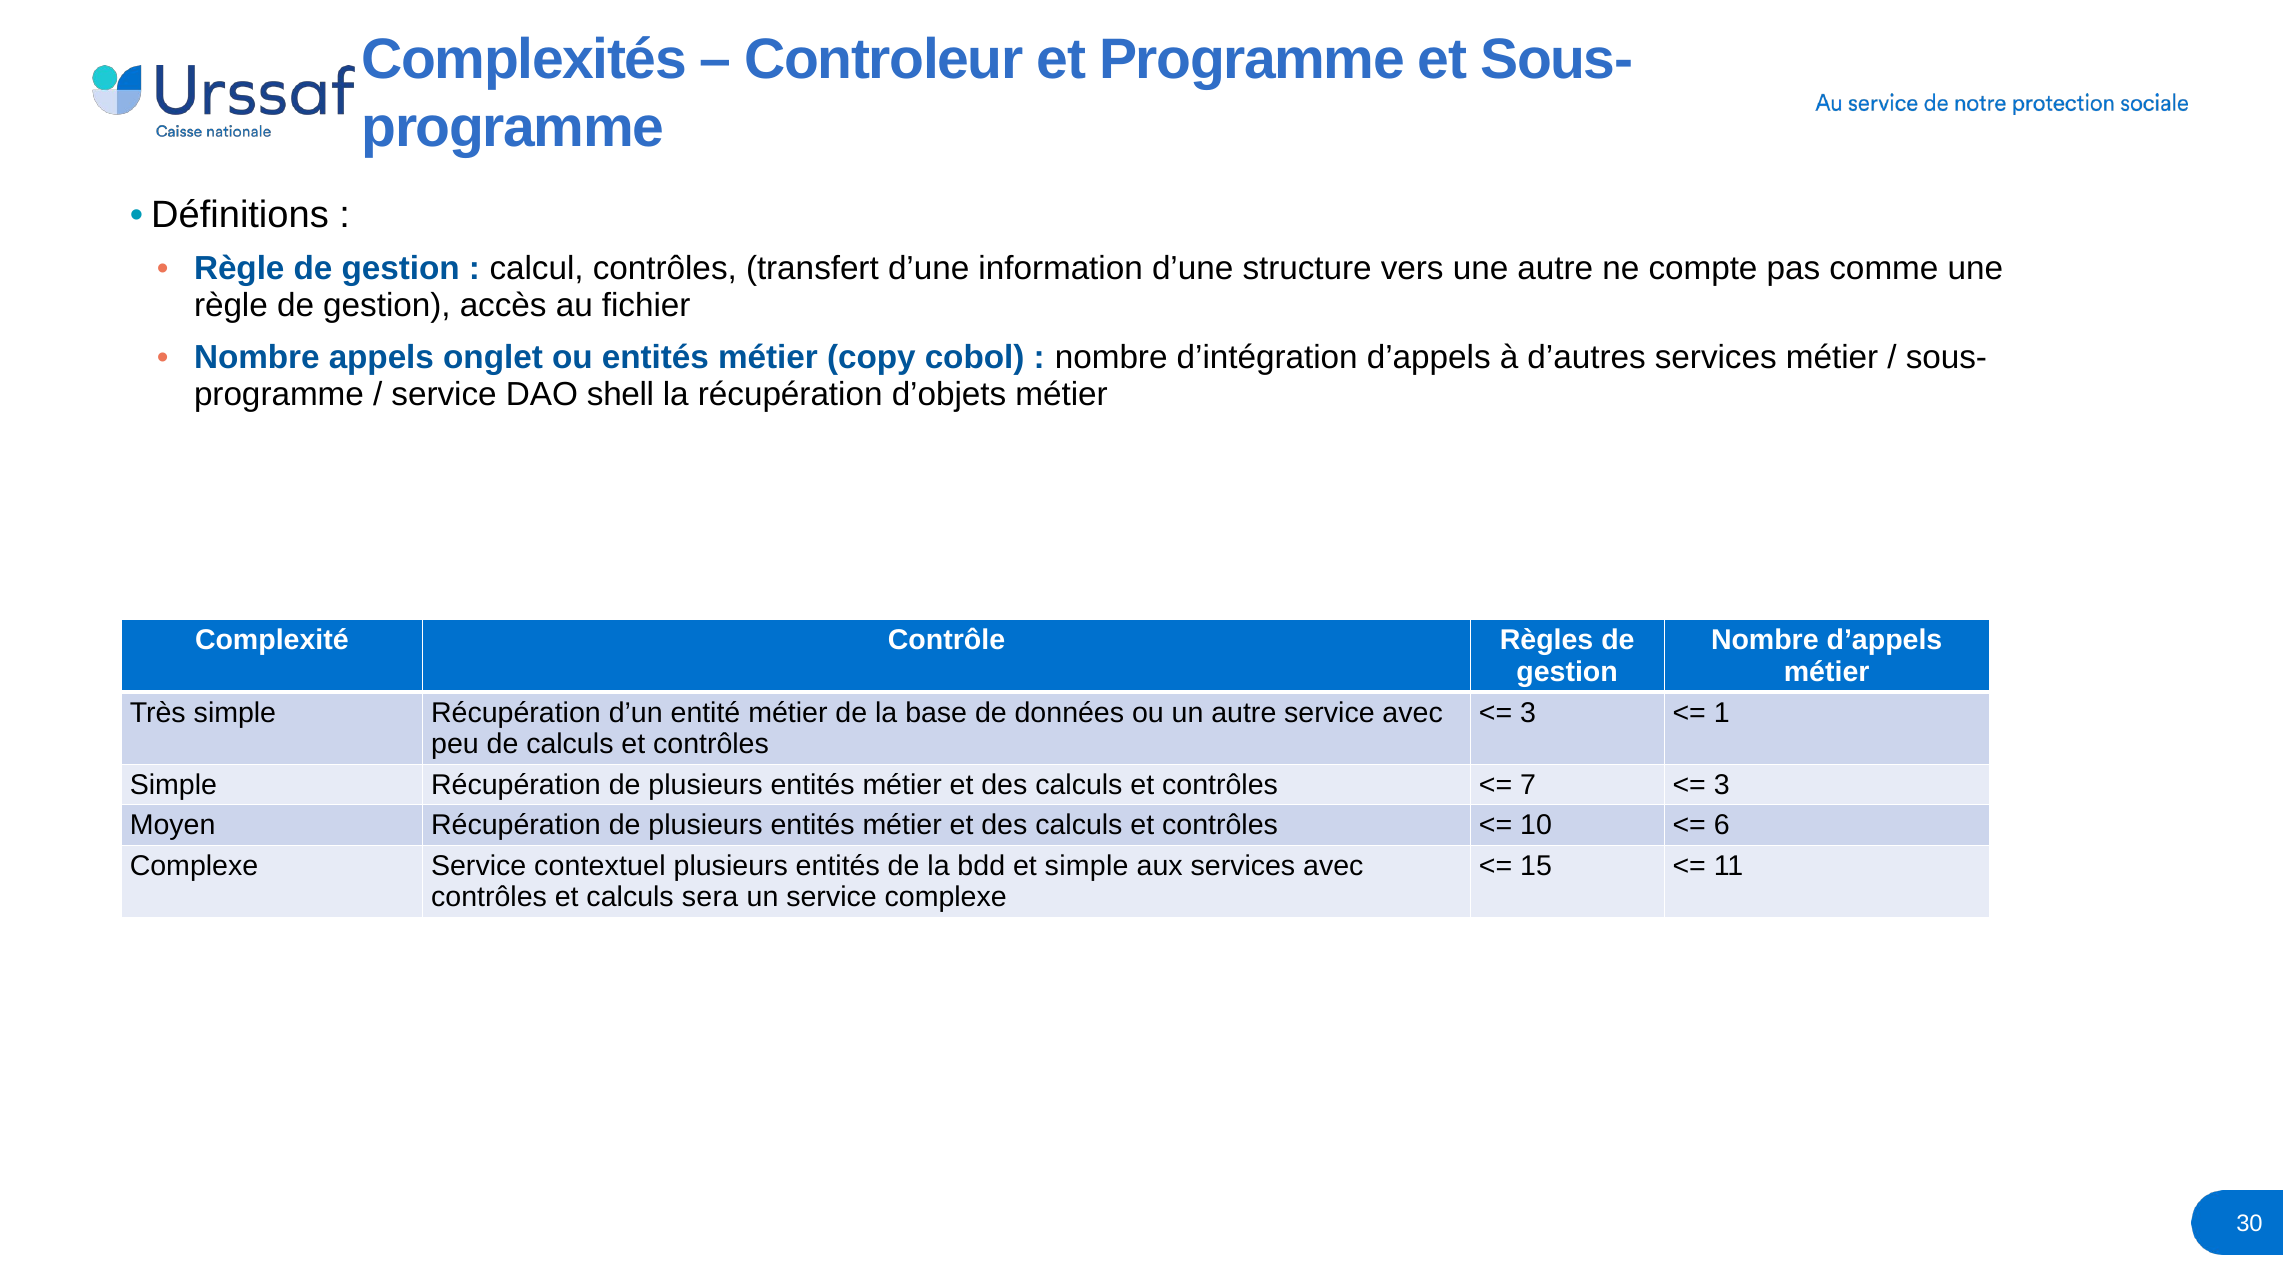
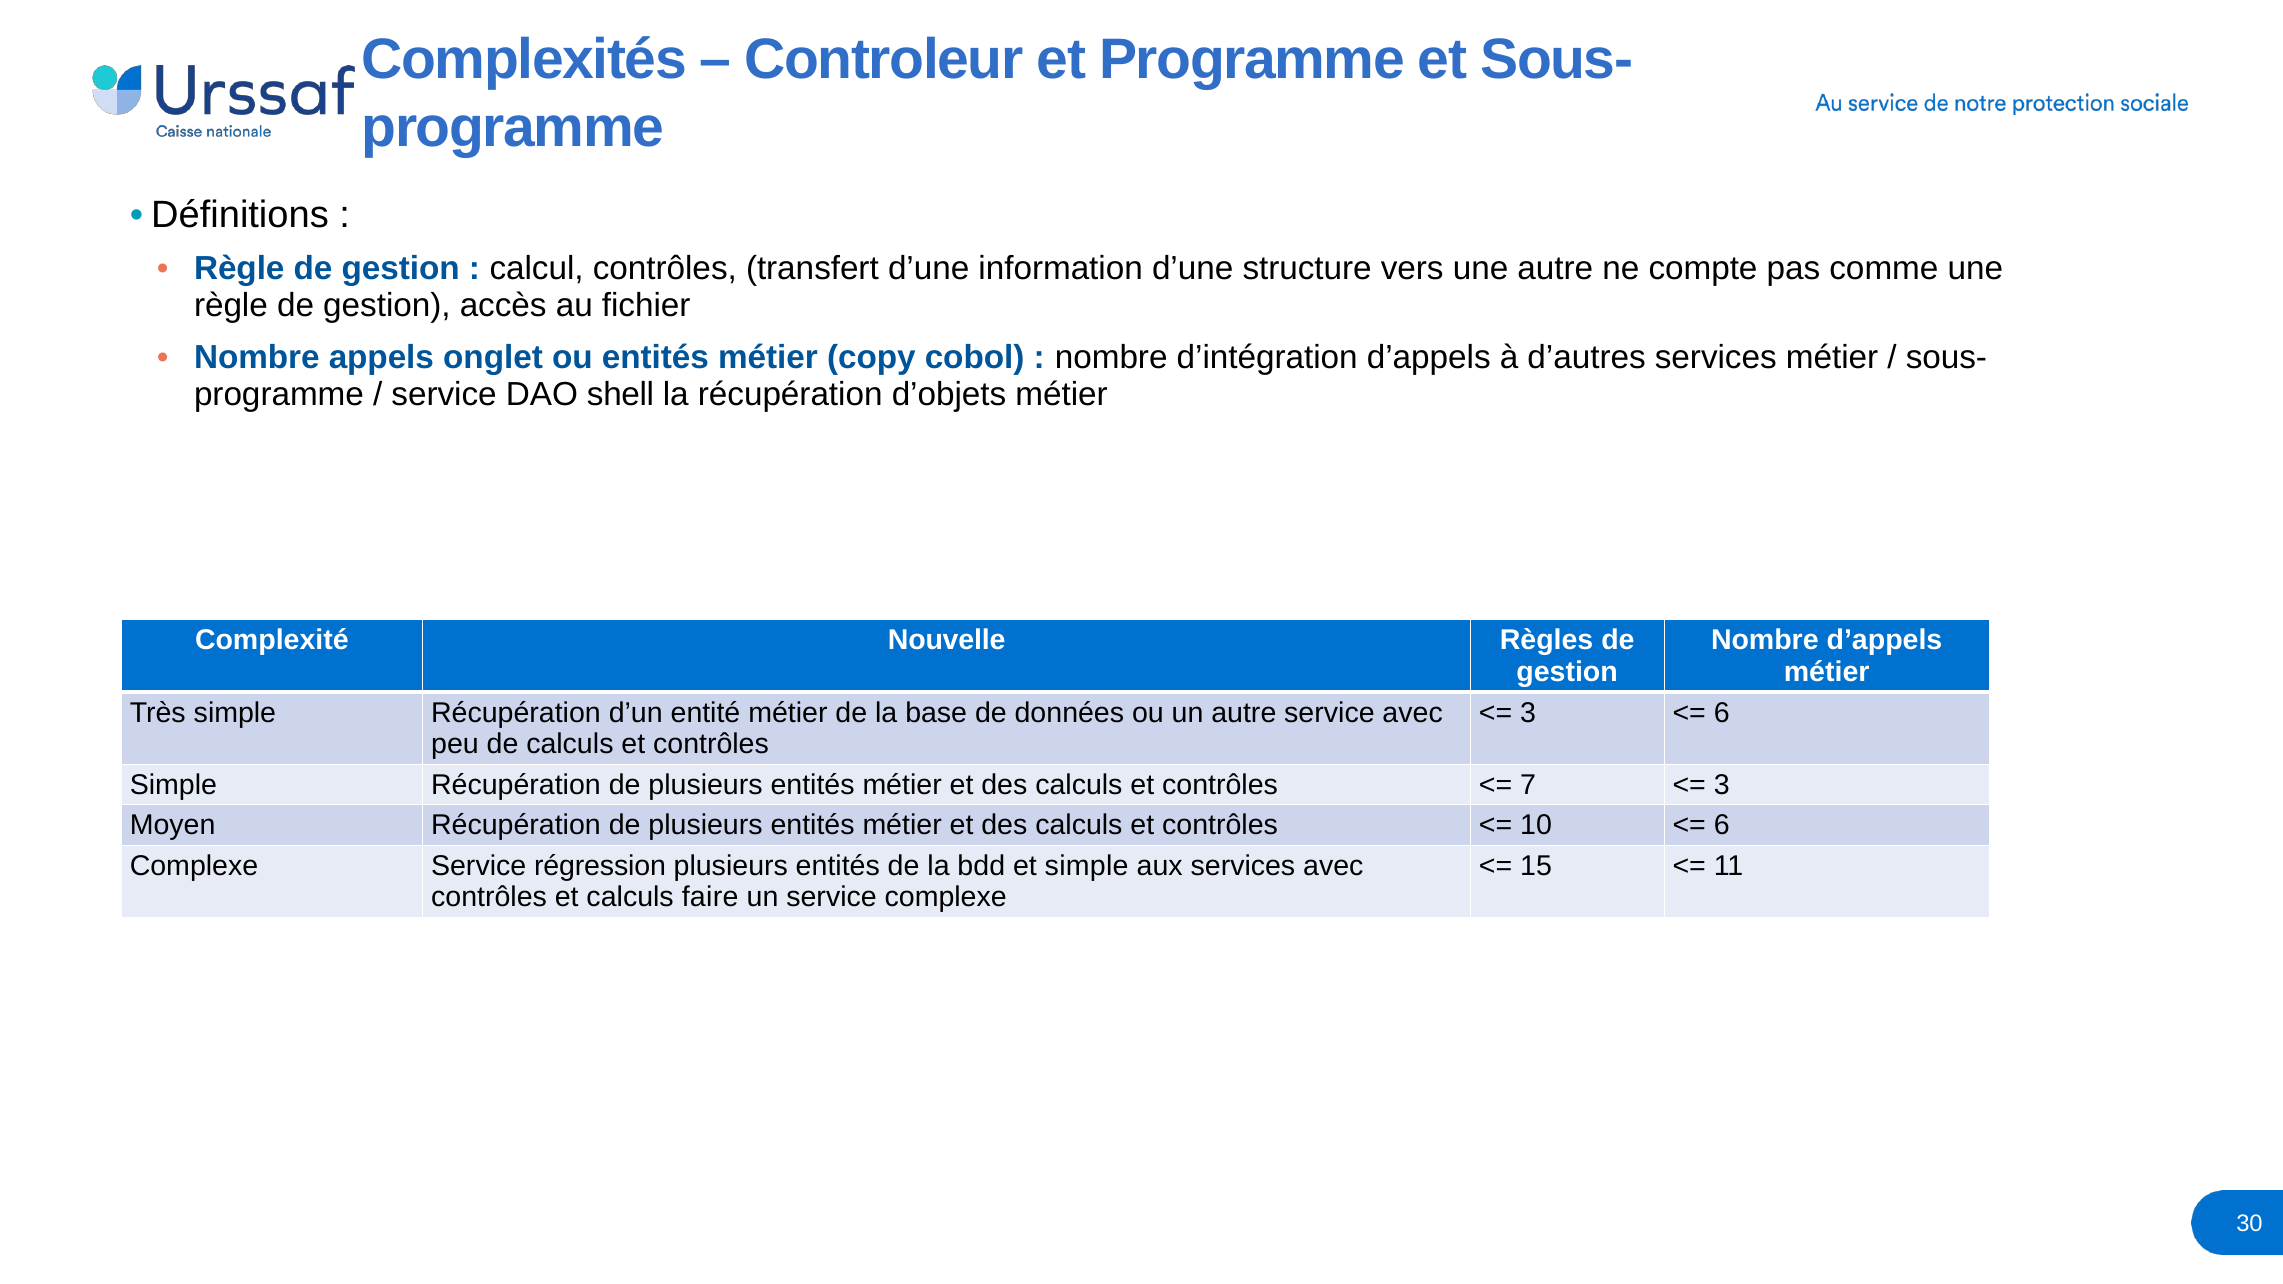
Contrôle: Contrôle -> Nouvelle (947, 641)
1: 1 -> 6 (1722, 713)
contextuel: contextuel -> régression (600, 866)
sera: sera -> faire (710, 898)
